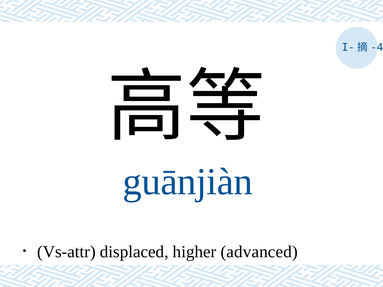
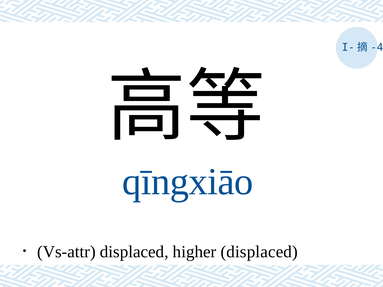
guānjiàn: guānjiàn -> qīngxiāo (188, 182)
higher advanced: advanced -> displaced (259, 252)
